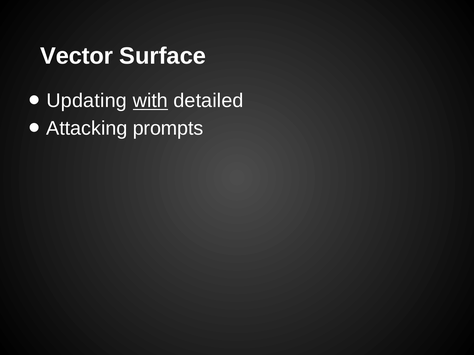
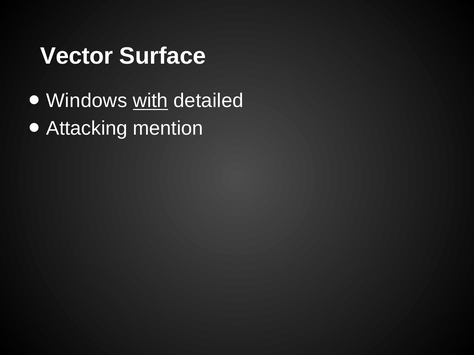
Updating: Updating -> Windows (87, 101)
prompts: prompts -> mention (168, 129)
